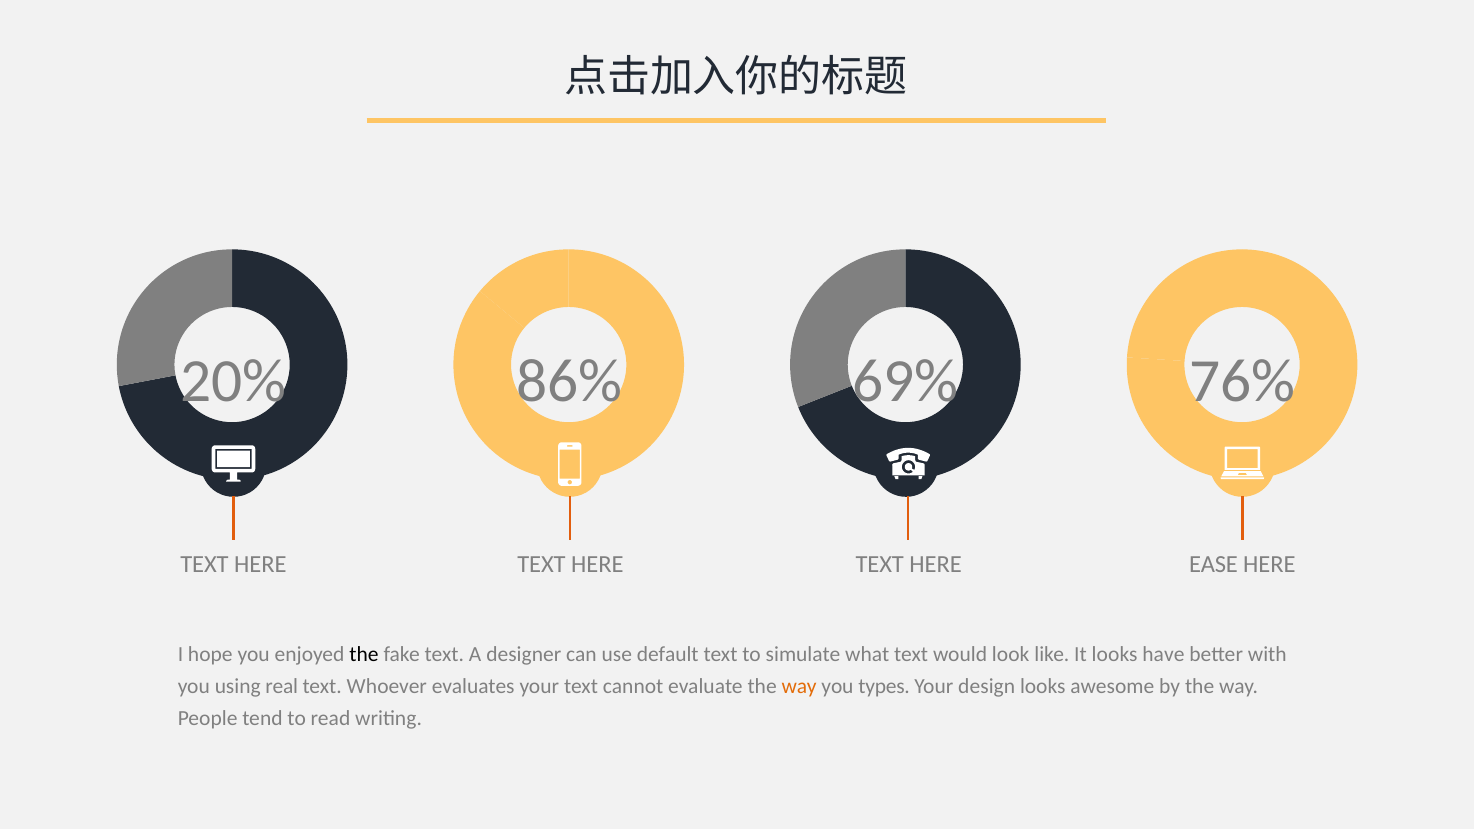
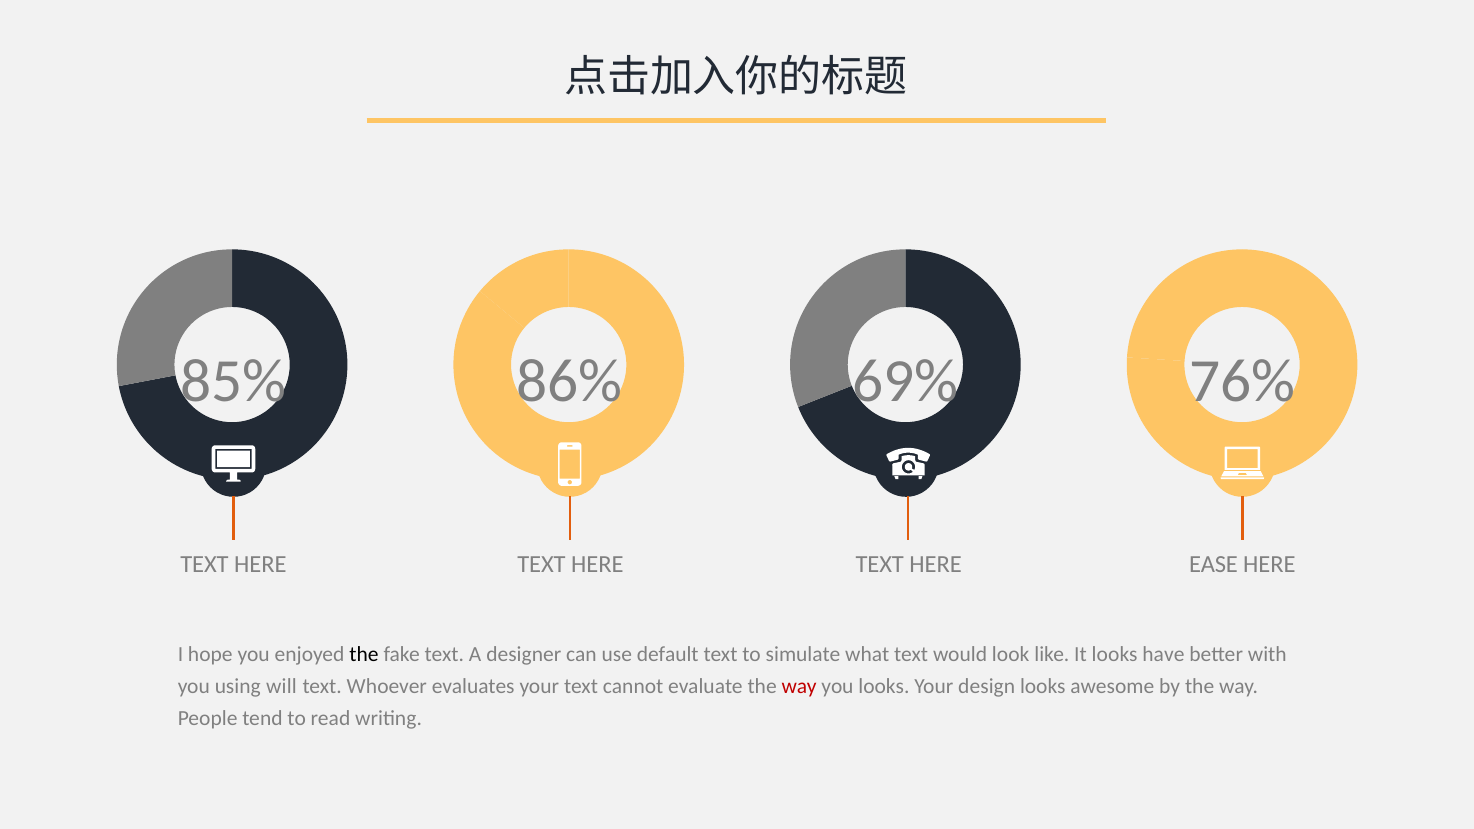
20%: 20% -> 85% (234, 381)
real: real -> will (282, 687)
way colour: orange -> red (799, 687)
you types: types -> looks (884, 687)
